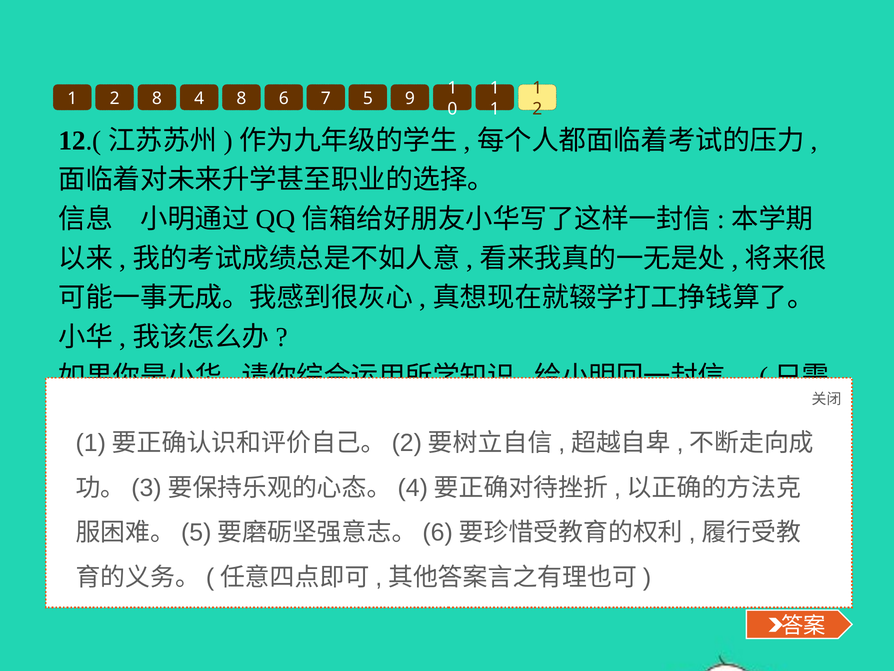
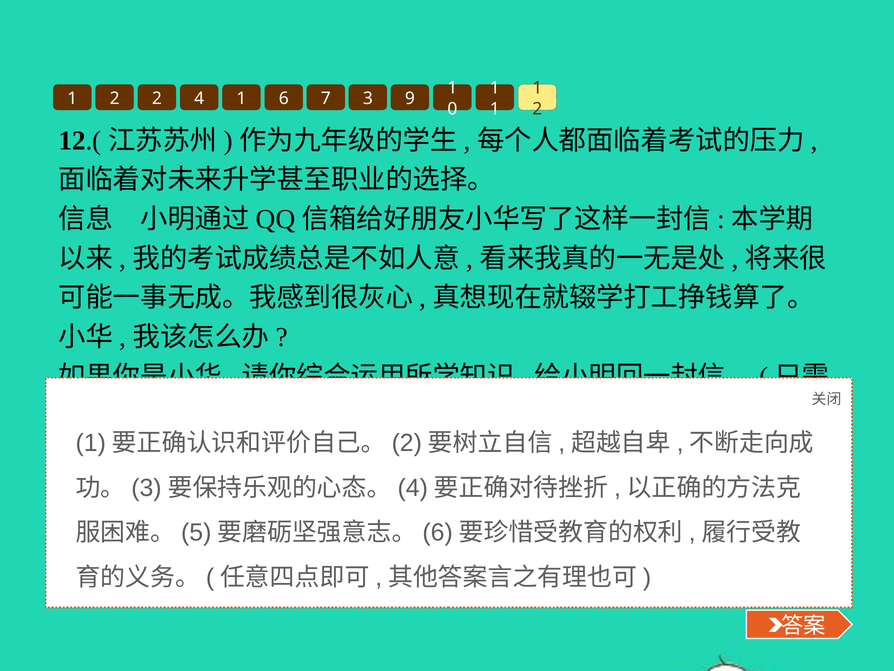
2 8: 8 -> 2 (157, 98)
4 8: 8 -> 1 (241, 98)
5: 5 -> 3 (368, 98)
